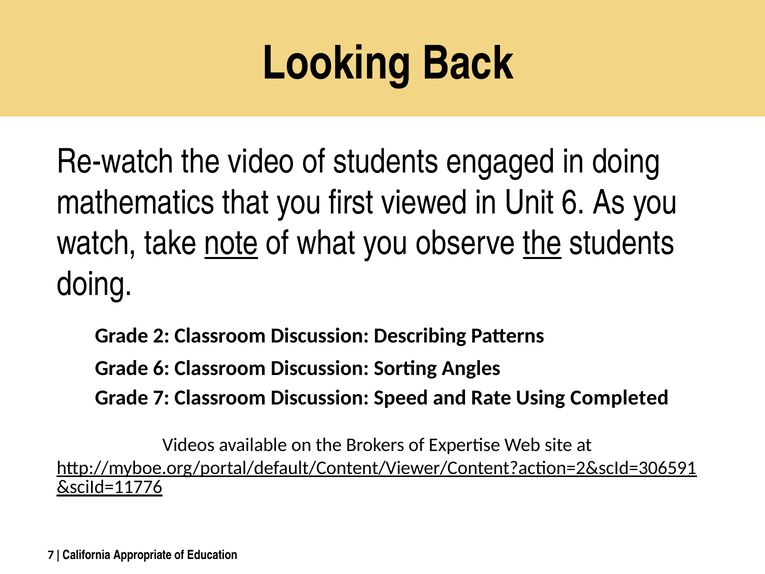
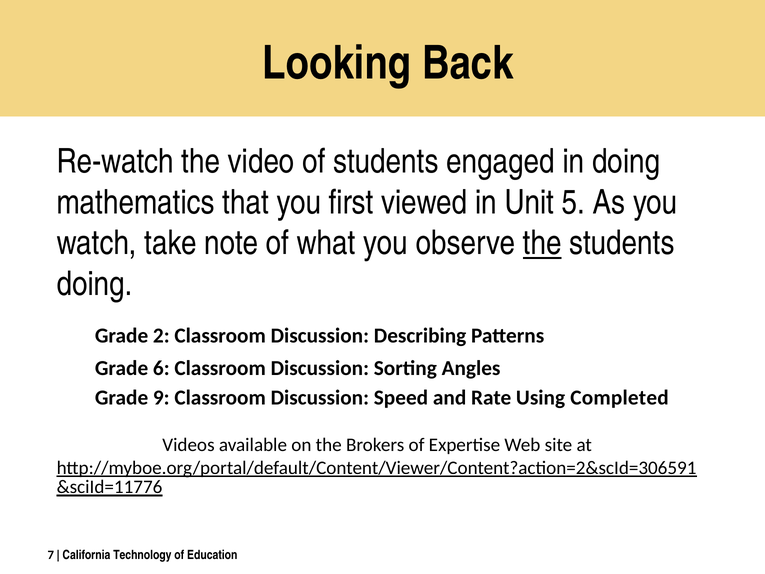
Unit 6: 6 -> 5 (573, 202)
note underline: present -> none (231, 243)
7: 7 -> 9 (161, 398)
Appropriate: Appropriate -> Technology (142, 555)
